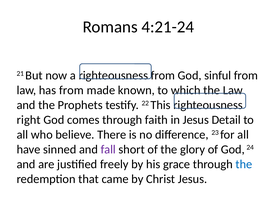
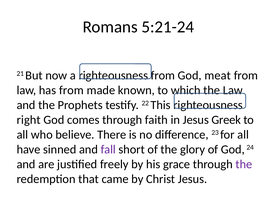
4:21-24: 4:21-24 -> 5:21-24 (168, 27)
sinful: sinful -> meat (218, 75)
Detail: Detail -> Greek (226, 120)
the colour: blue -> purple (244, 164)
